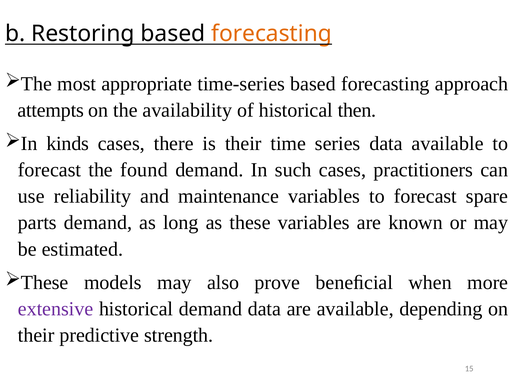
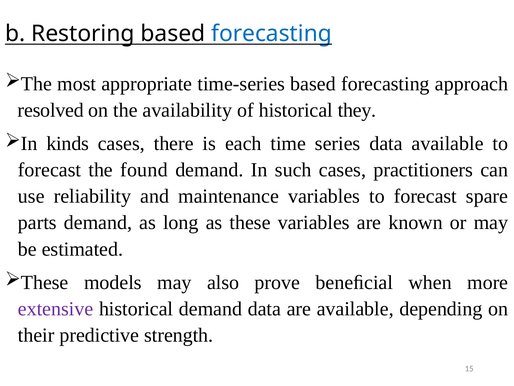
forecasting colour: orange -> blue (272, 34)
attempts: attempts -> resolved (51, 110)
then: then -> they (357, 110)
is their: their -> each (243, 143)
